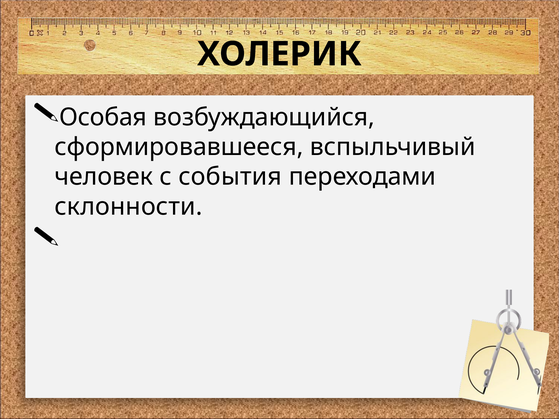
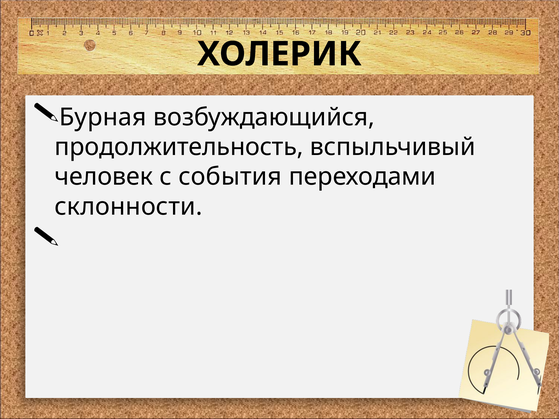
Особая: Особая -> Бурная (103, 117)
сформировавшееся: сформировавшееся -> продолжительность (179, 147)
